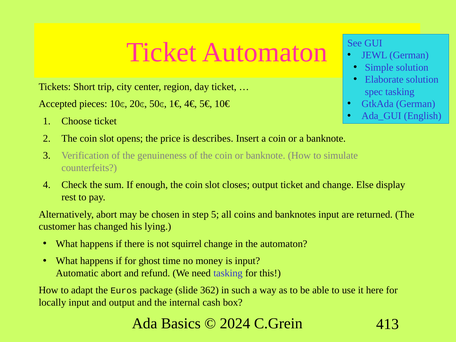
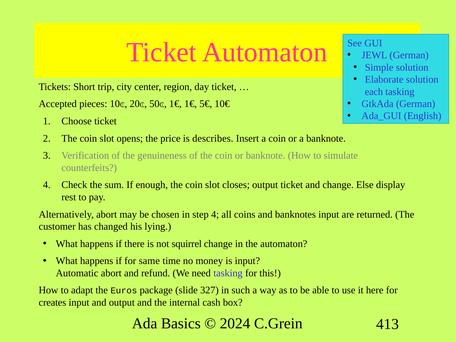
spec: spec -> each (374, 92)
1€ 4€: 4€ -> 1€ (191, 104)
step 5: 5 -> 4 (215, 214)
ghost: ghost -> same (149, 261)
362: 362 -> 327 (209, 290)
locally: locally -> creates (52, 302)
